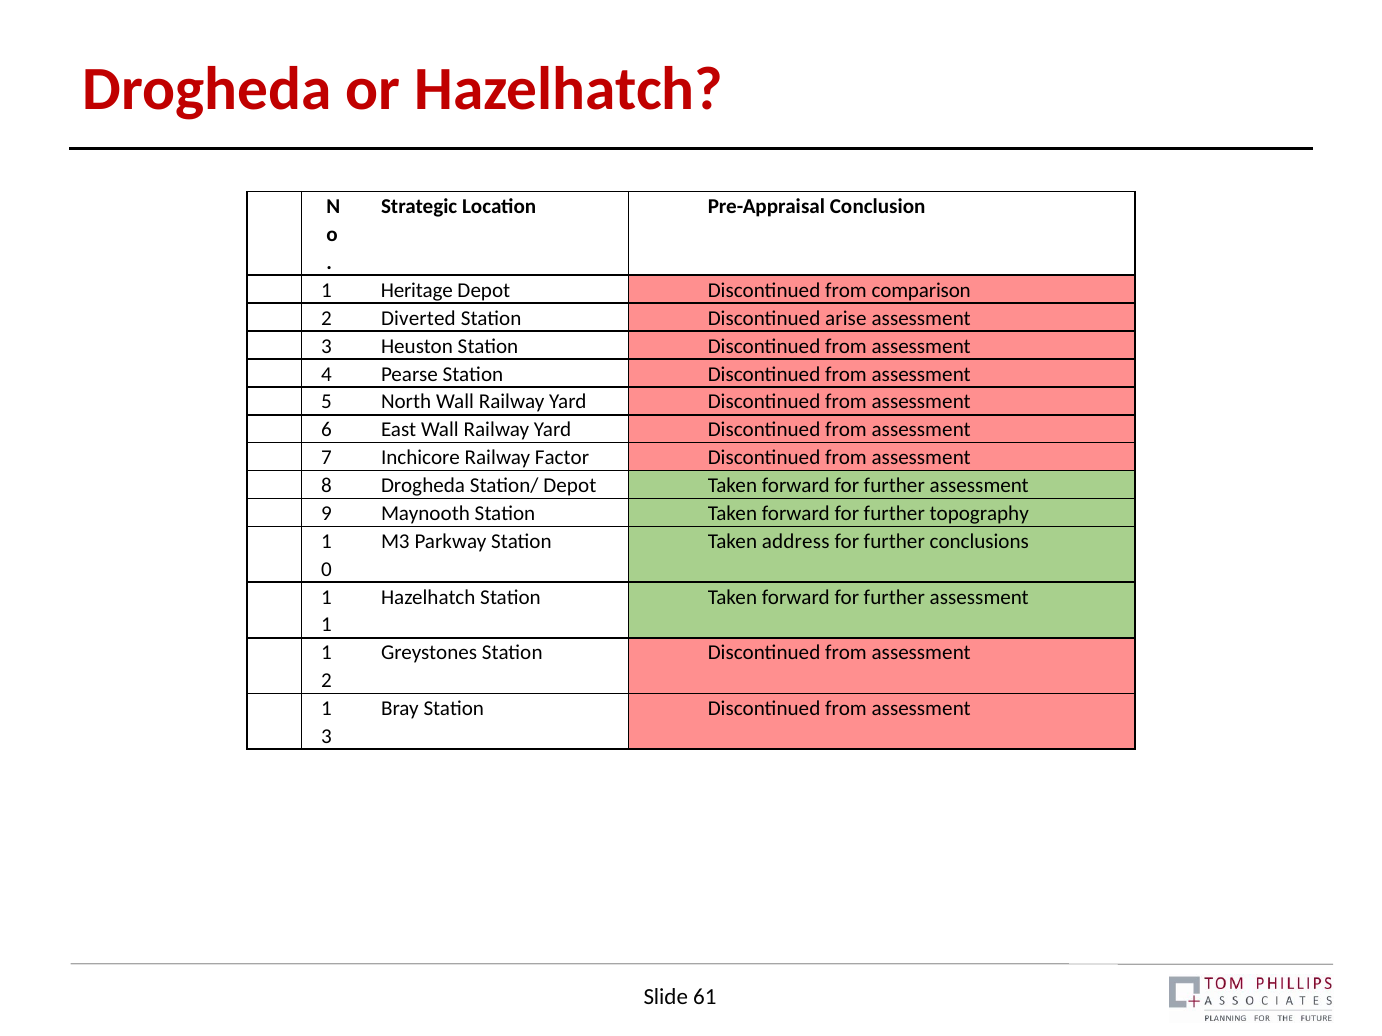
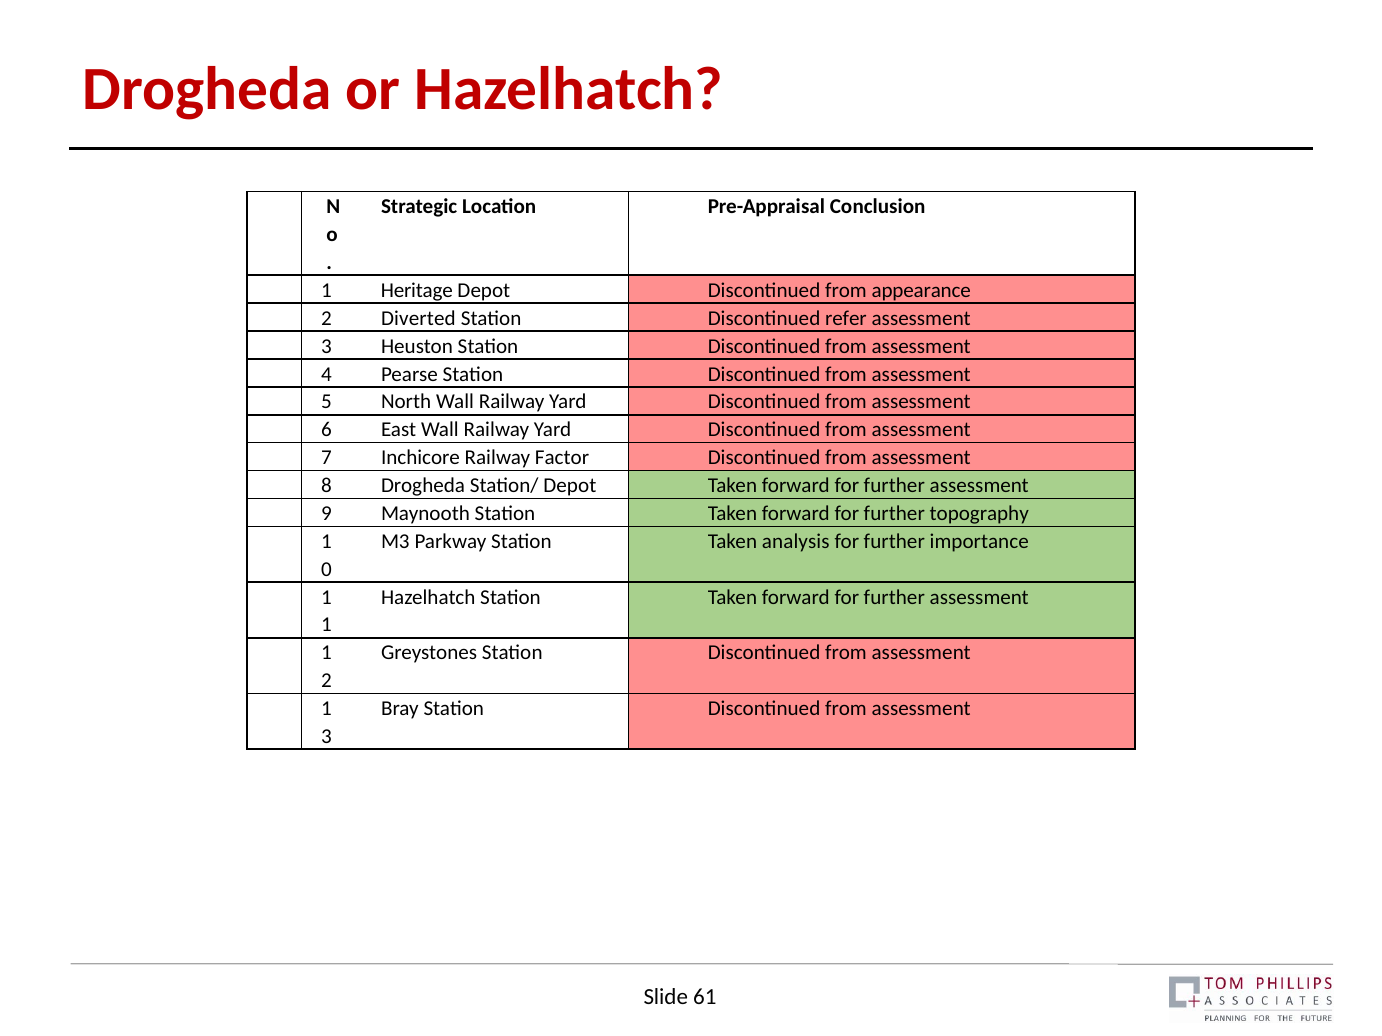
comparison: comparison -> appearance (921, 290)
arise: arise -> refer (846, 318)
address: address -> analysis (796, 542)
conclusions: conclusions -> importance (979, 542)
